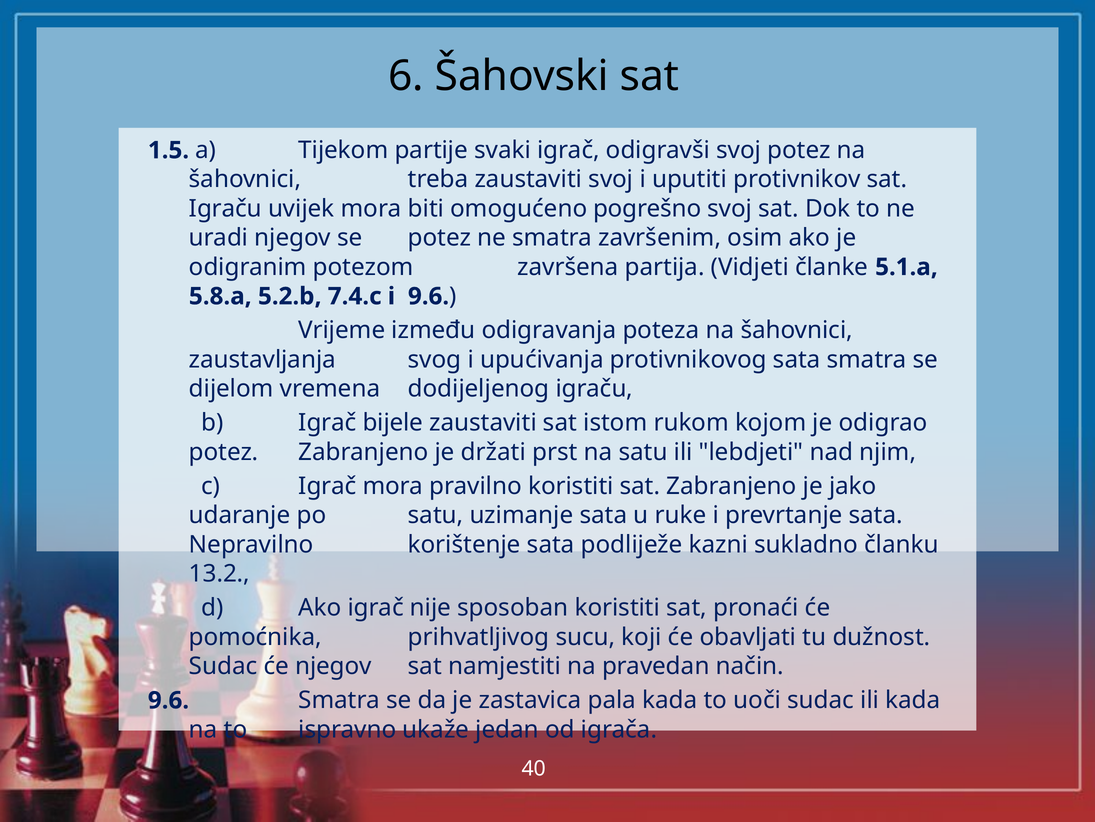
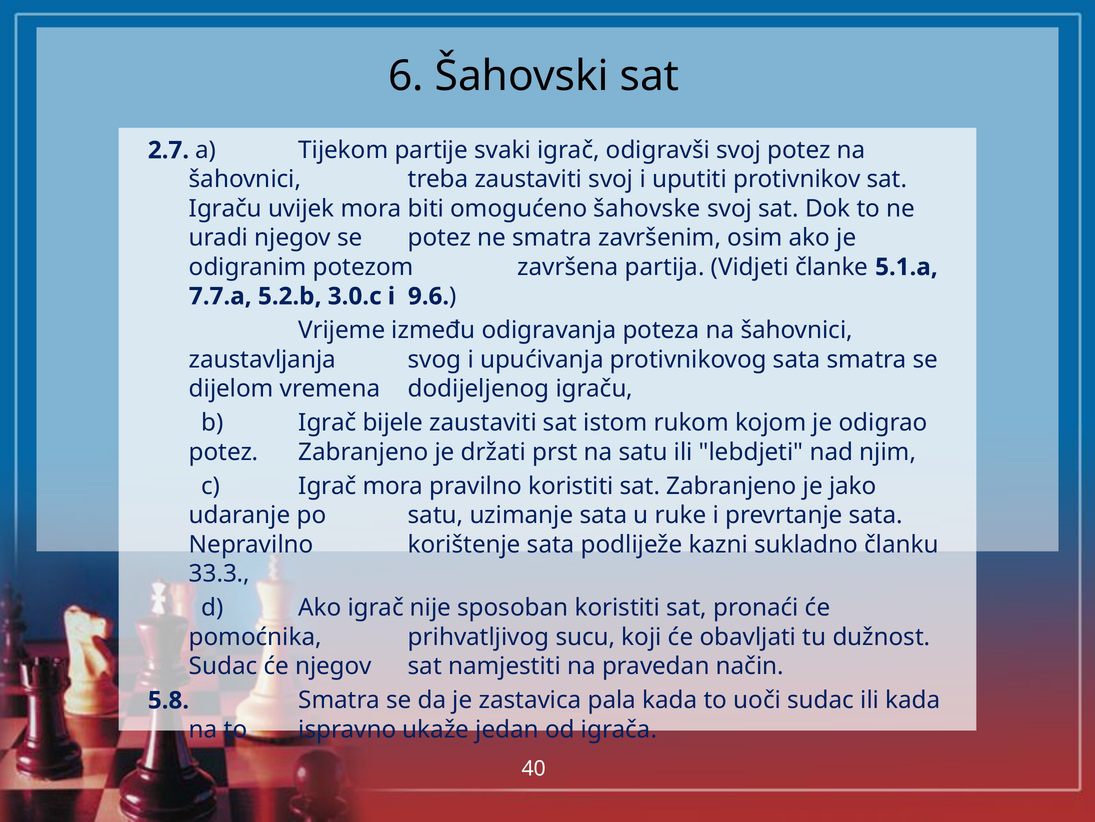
1.5: 1.5 -> 2.7 (168, 150)
pogrešno: pogrešno -> šahovske (647, 208)
5.8.a: 5.8.a -> 7.7.a (220, 296)
7.4.c: 7.4.c -> 3.0.c (355, 296)
13.2: 13.2 -> 33.3 (219, 573)
9.6: 9.6 -> 5.8 (168, 700)
